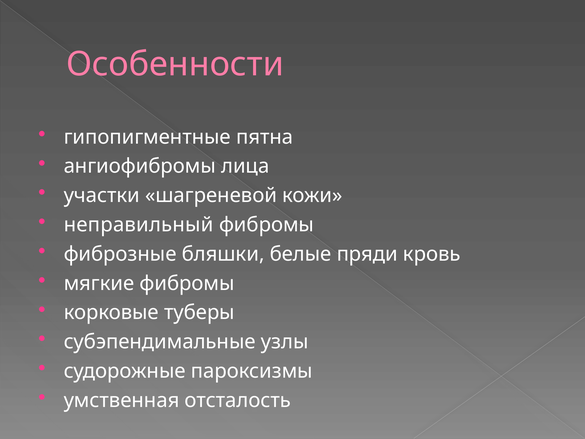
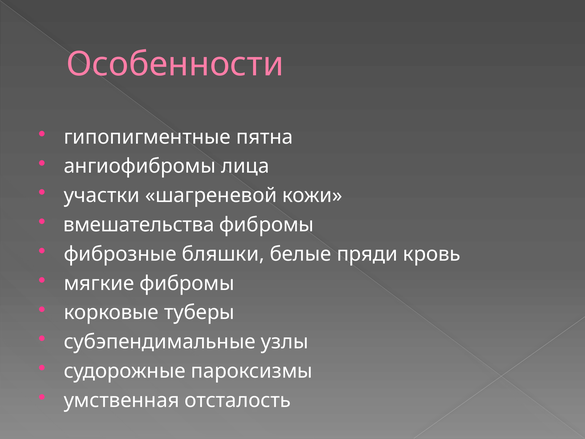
неправильный: неправильный -> вмешательства (139, 225)
